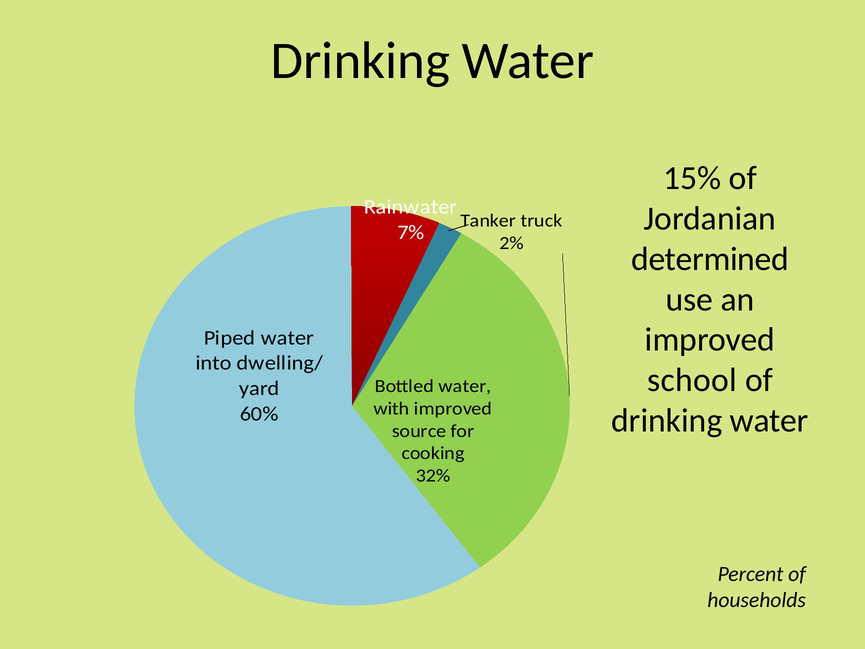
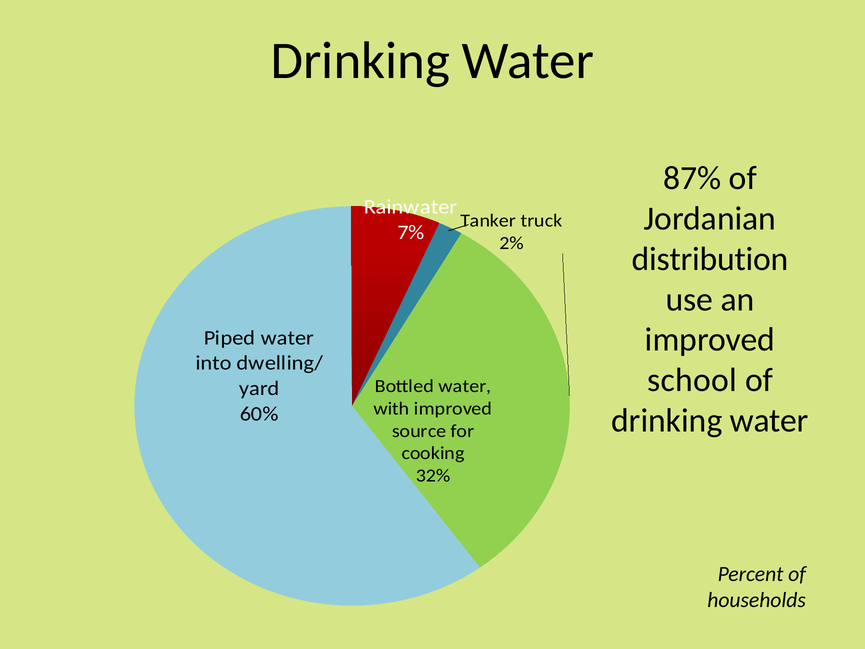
15%: 15% -> 87% (692, 178)
determined: determined -> distribution (710, 259)
